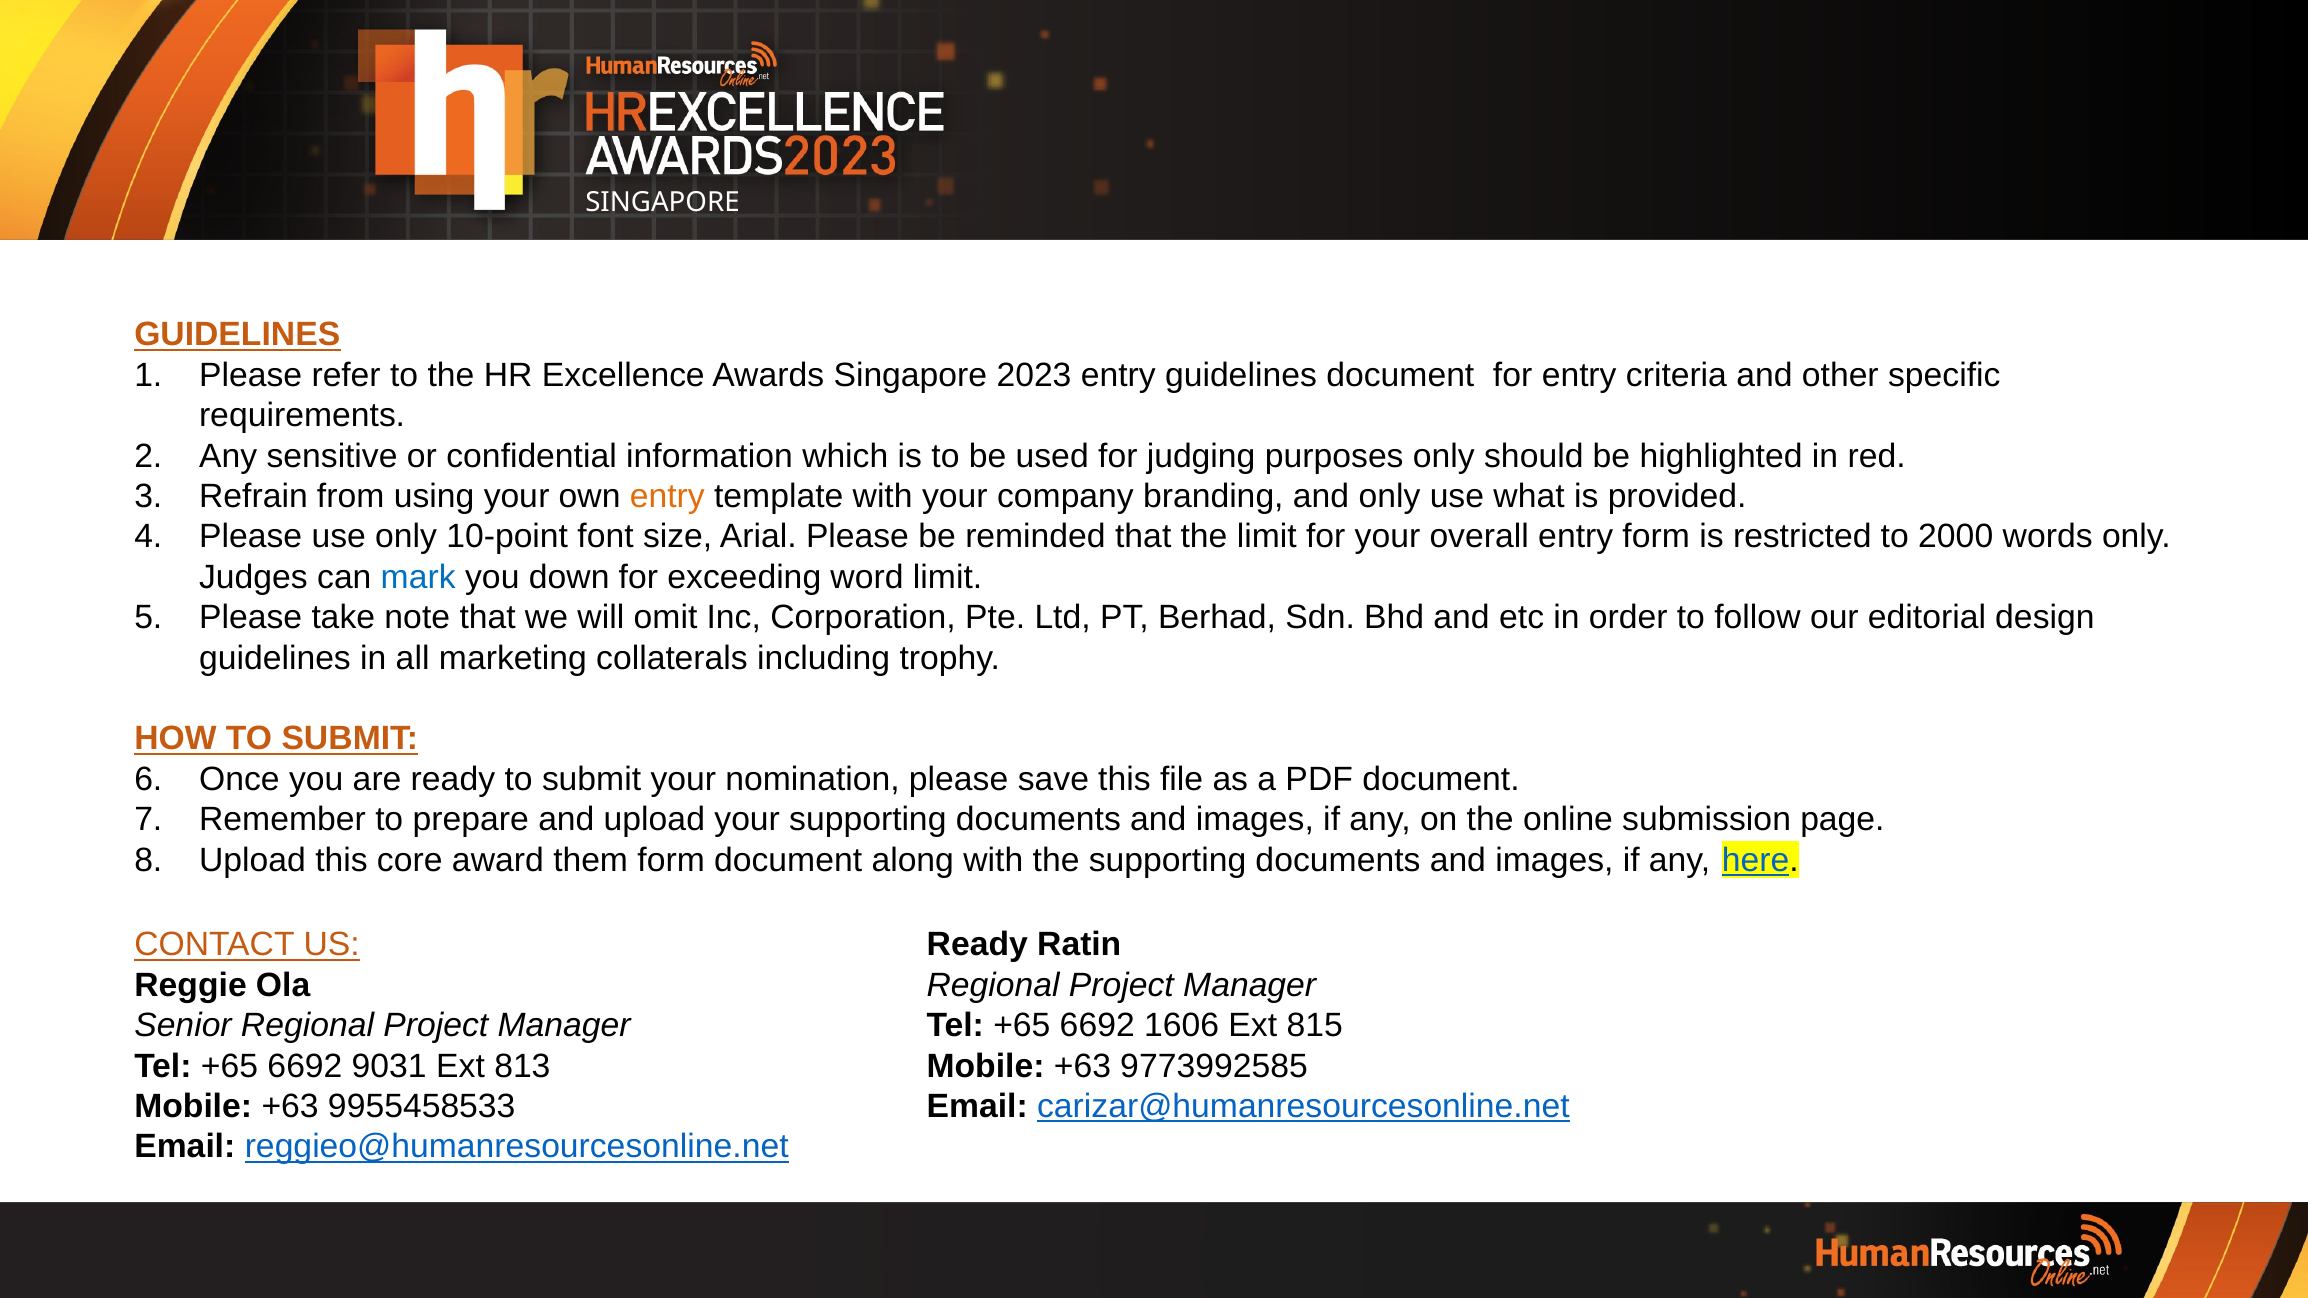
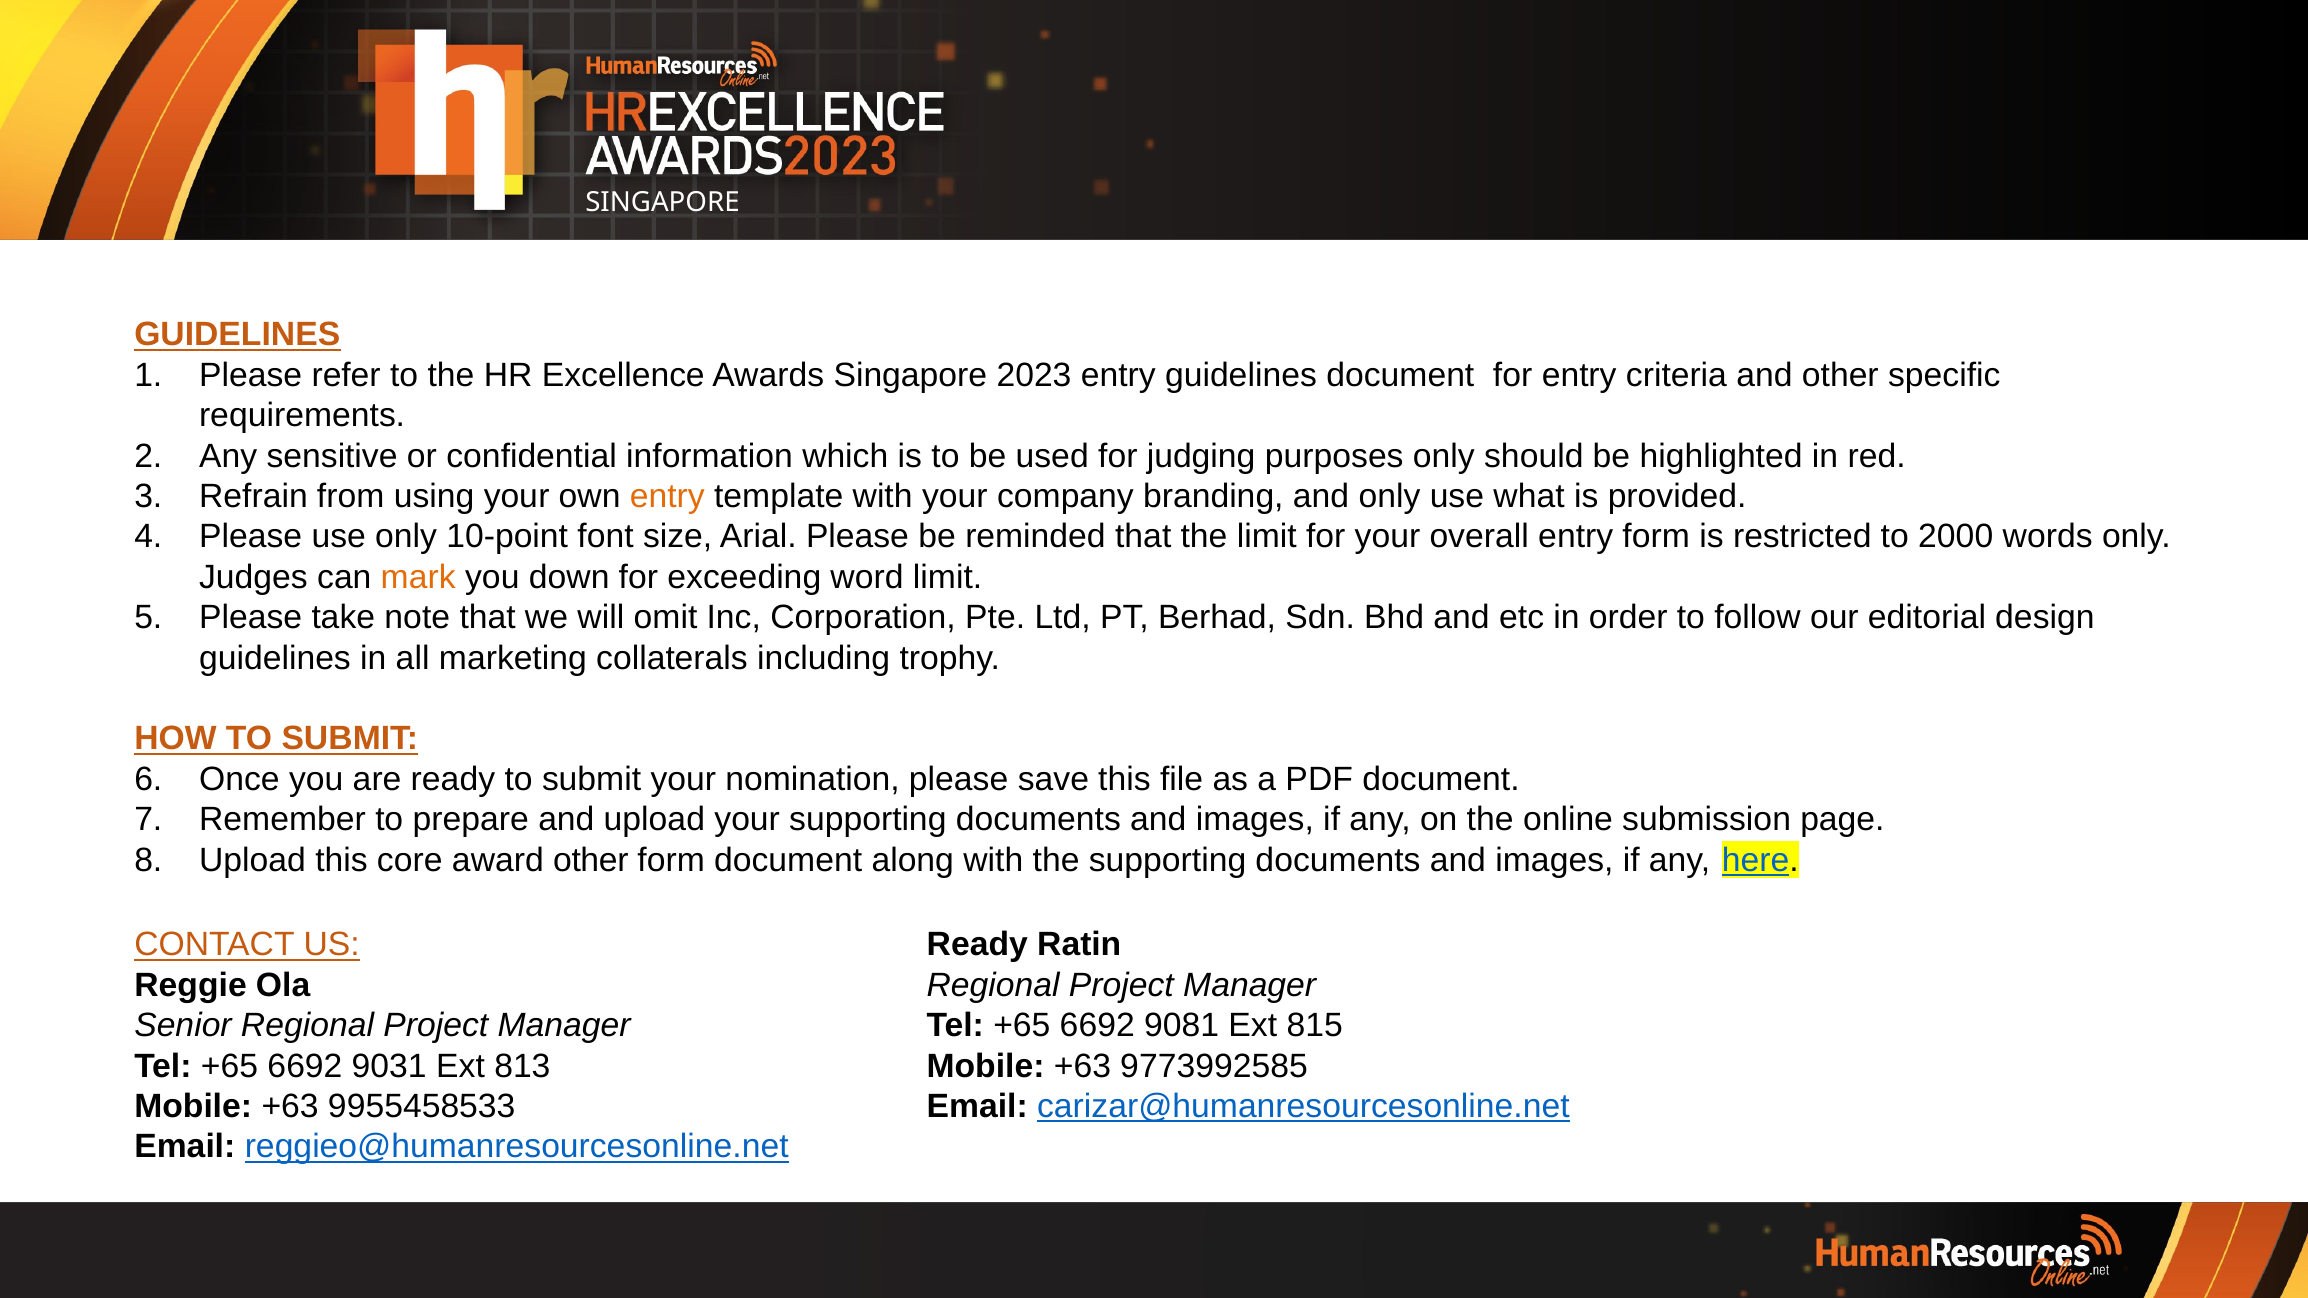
mark colour: blue -> orange (418, 577)
award them: them -> other (591, 860)
1606: 1606 -> 9081 (1182, 1026)
